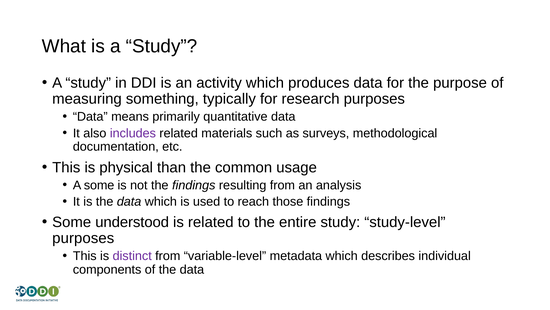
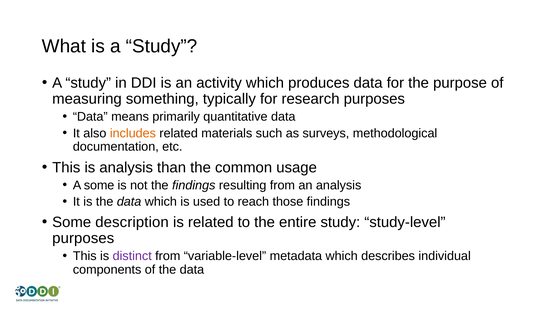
includes colour: purple -> orange (133, 133)
is physical: physical -> analysis (126, 167)
understood: understood -> description (132, 222)
